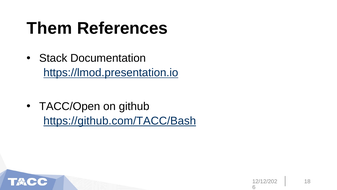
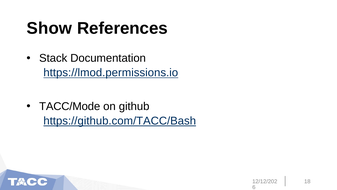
Them: Them -> Show (49, 28)
https://lmod.presentation.io: https://lmod.presentation.io -> https://lmod.permissions.io (111, 73)
TACC/Open: TACC/Open -> TACC/Mode (70, 106)
